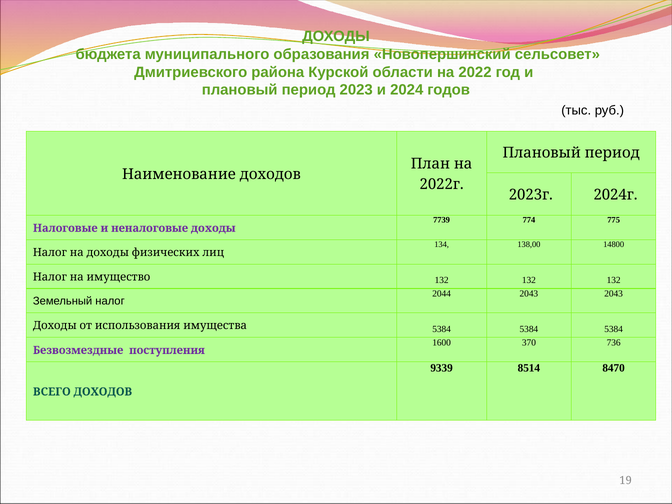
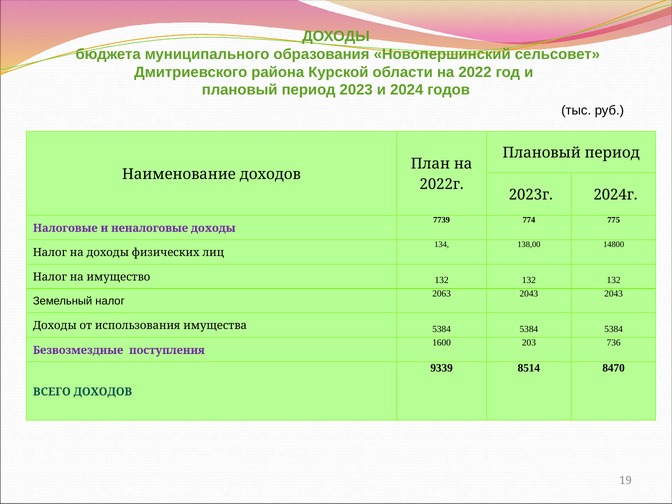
2044: 2044 -> 2063 (442, 294)
370: 370 -> 203 (529, 343)
